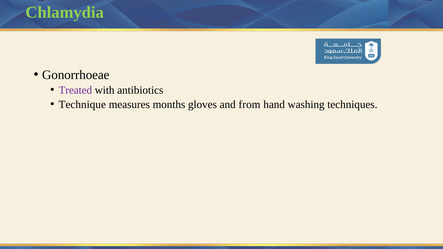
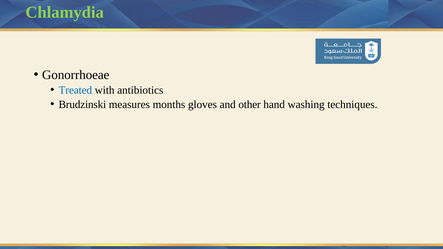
Treated colour: purple -> blue (75, 90)
Technique: Technique -> Brudzinski (82, 104)
from: from -> other (250, 104)
